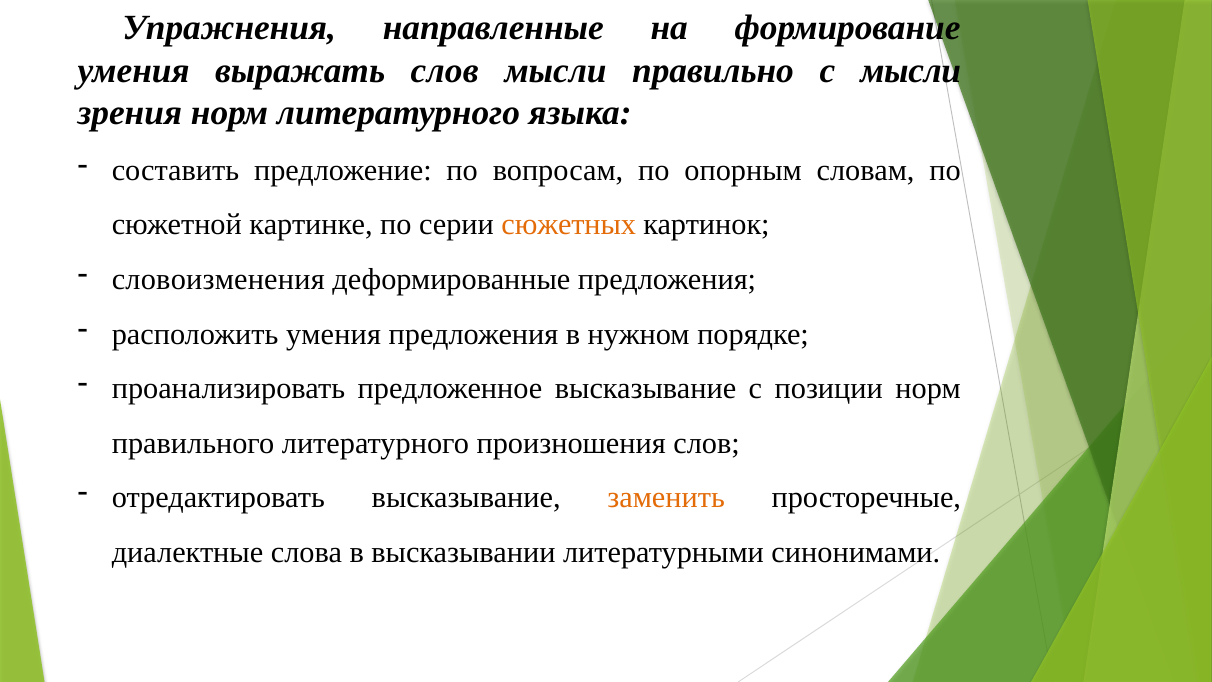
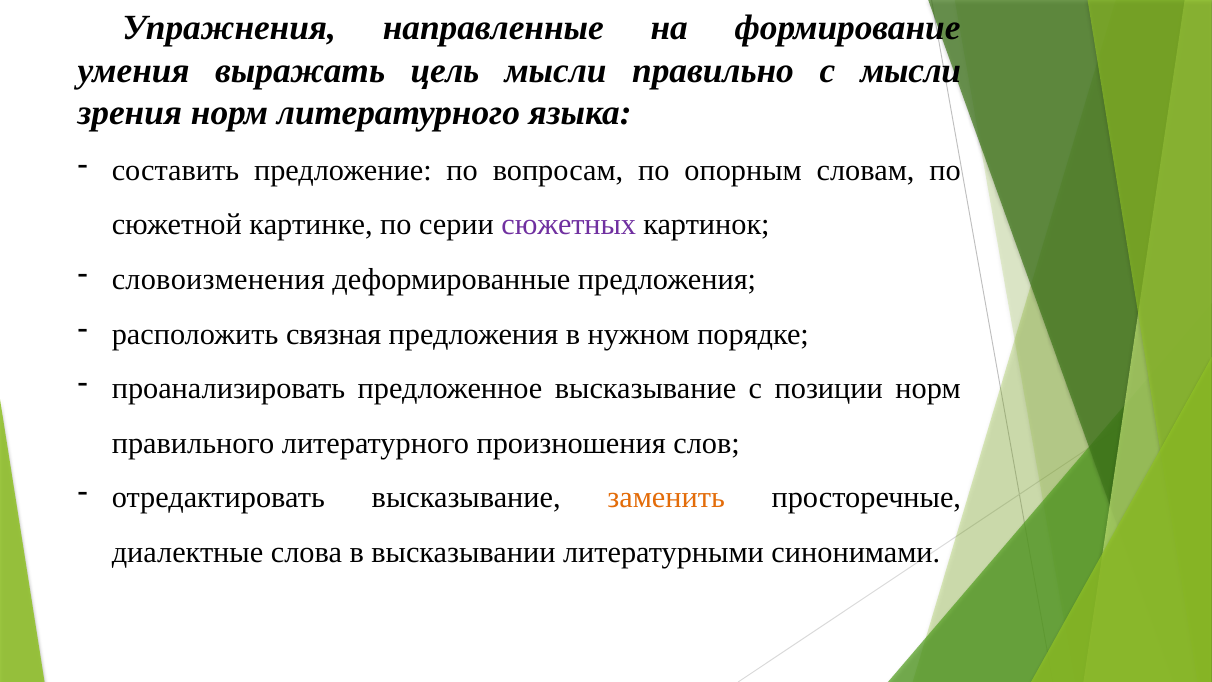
выражать слов: слов -> цель (445, 71)
сюжетных colour: orange -> purple (569, 225)
расположить умения: умения -> связная (334, 334)
